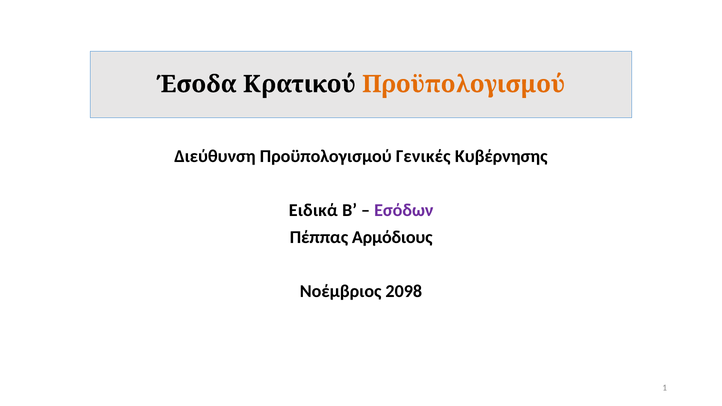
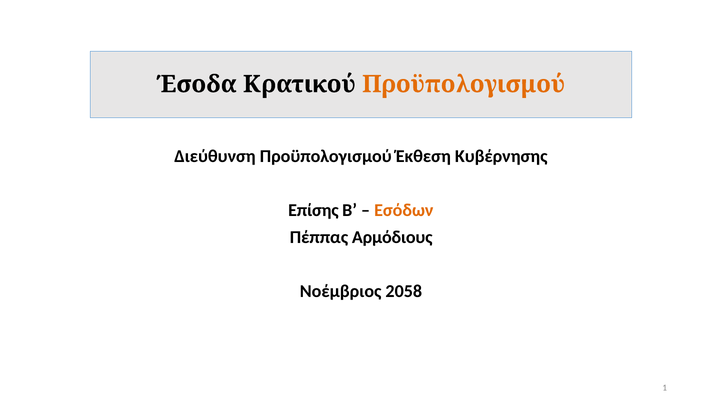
Γενικές: Γενικές -> Έκθεση (423, 156)
Ειδικά: Ειδικά -> Επίσης (313, 210)
Εσόδων colour: purple -> orange (404, 210)
2098: 2098 -> 2058 (404, 291)
